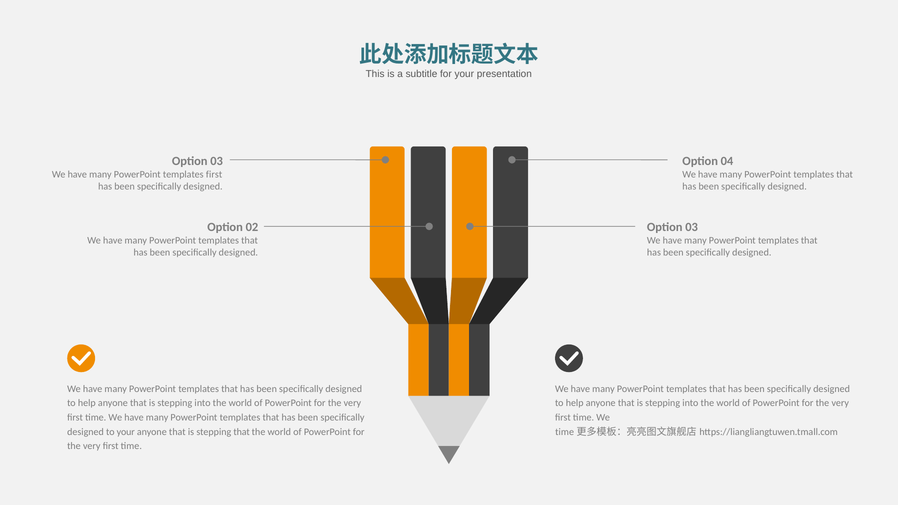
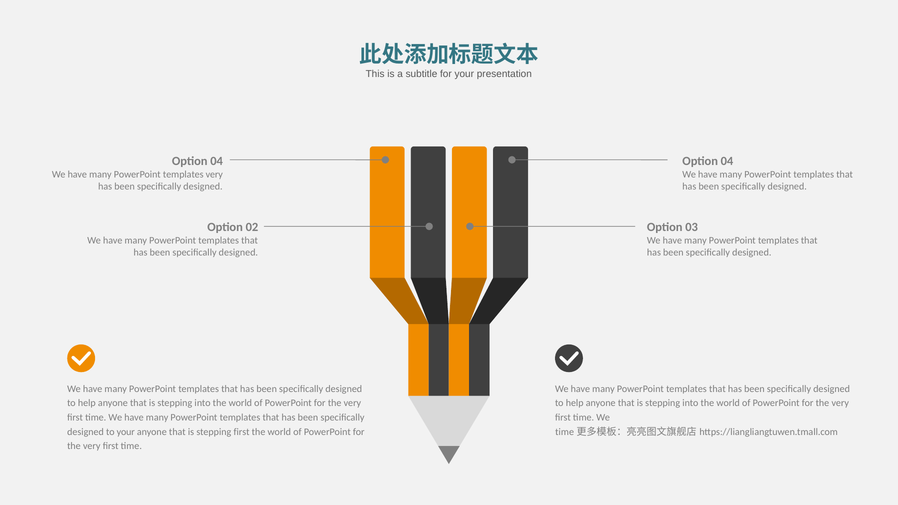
03: 03 -> 04 (217, 161)
templates first: first -> very (214, 174)
stepping that: that -> first (242, 432)
